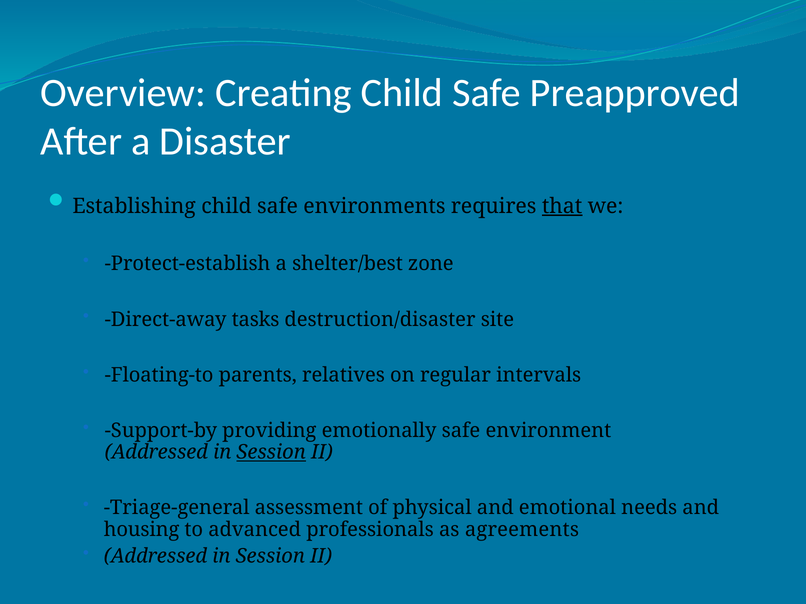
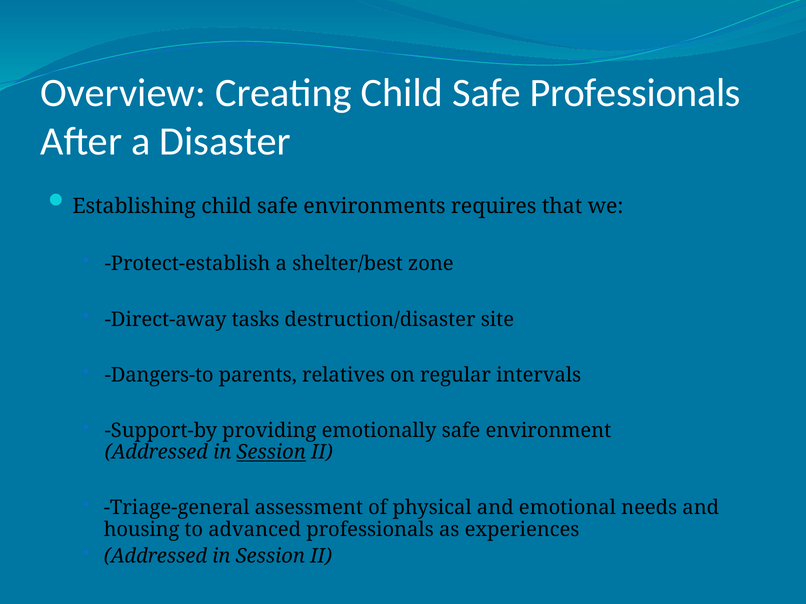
Safe Preapproved: Preapproved -> Professionals (635, 93)
that underline: present -> none (562, 206)
Floating-to: Floating-to -> Dangers-to (159, 375)
agreements: agreements -> experiences (522, 530)
